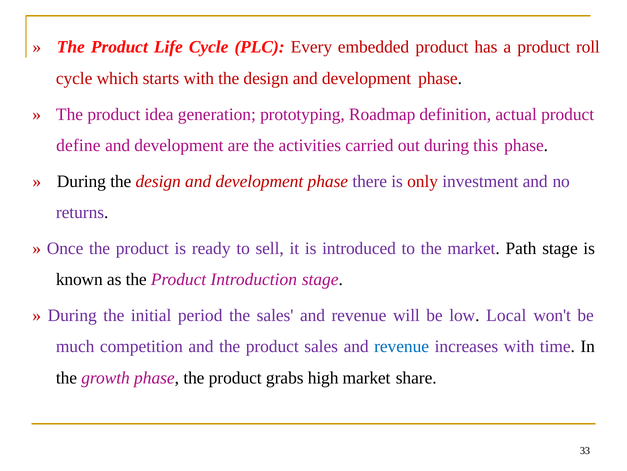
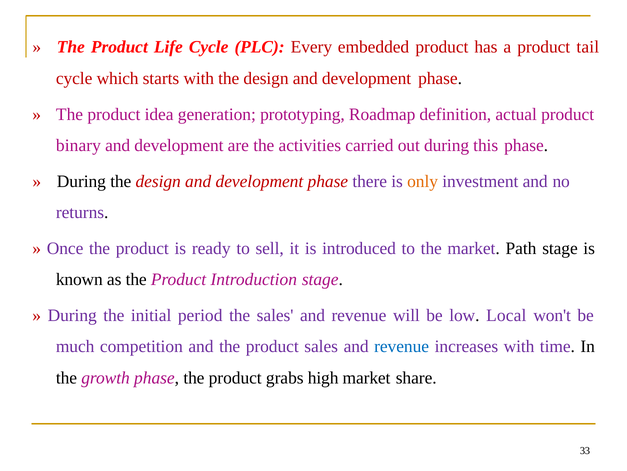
roll: roll -> tail (588, 47)
define: define -> binary (78, 145)
only colour: red -> orange (423, 181)
